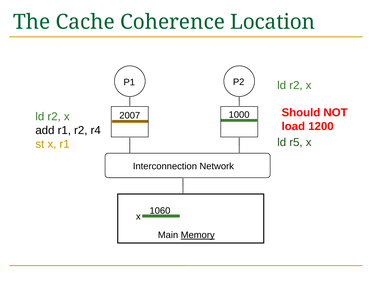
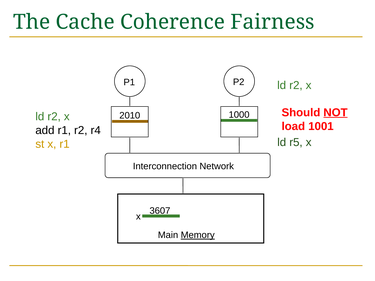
Location: Location -> Fairness (272, 22)
NOT underline: none -> present (336, 113)
2007: 2007 -> 2010 (130, 116)
1200: 1200 -> 1001 (321, 126)
1060: 1060 -> 3607 (160, 211)
